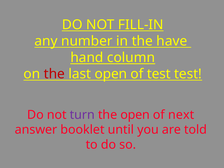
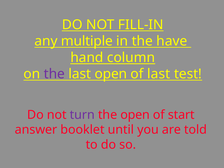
number: number -> multiple (87, 41)
the colour: red -> purple (54, 74)
of test: test -> last (159, 74)
next: next -> start (181, 115)
